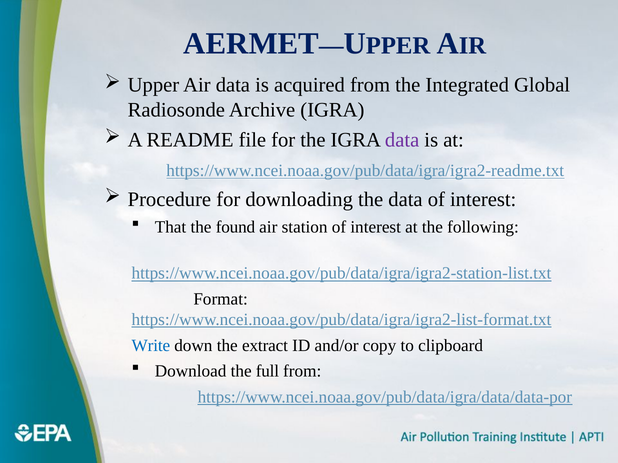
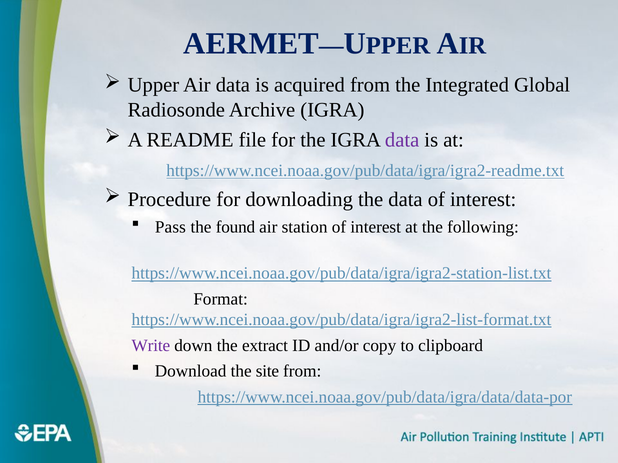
That: That -> Pass (170, 227)
Write colour: blue -> purple (151, 346)
full: full -> site (267, 372)
